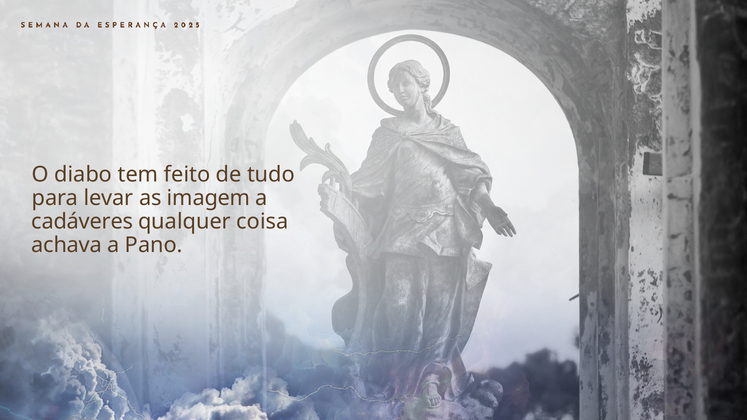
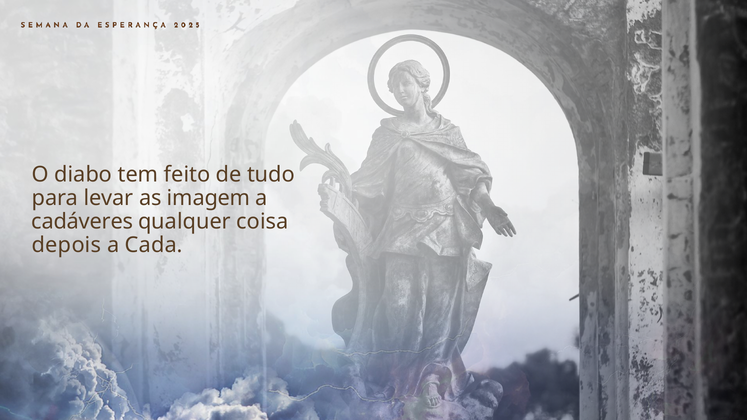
achava: achava -> depois (67, 245)
Pano: Pano -> Cada (154, 245)
